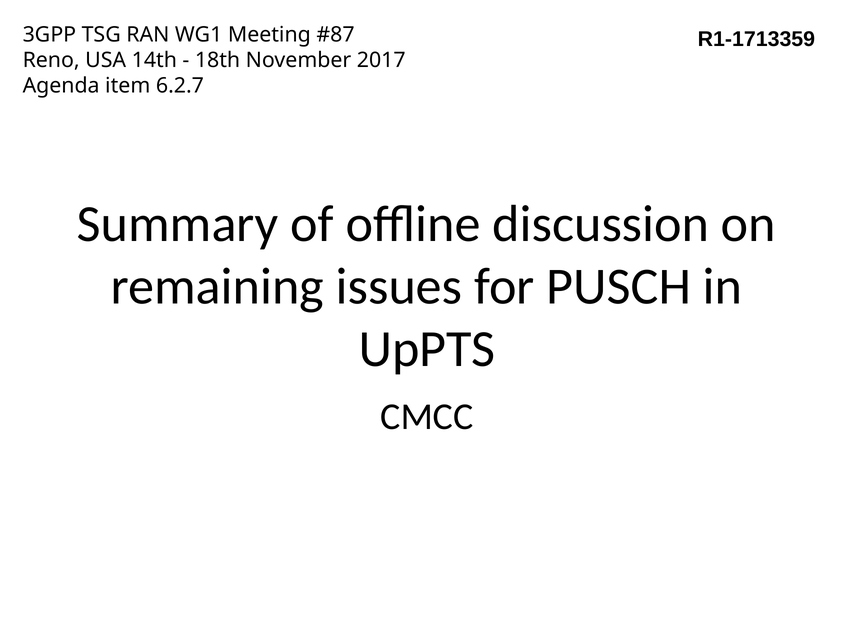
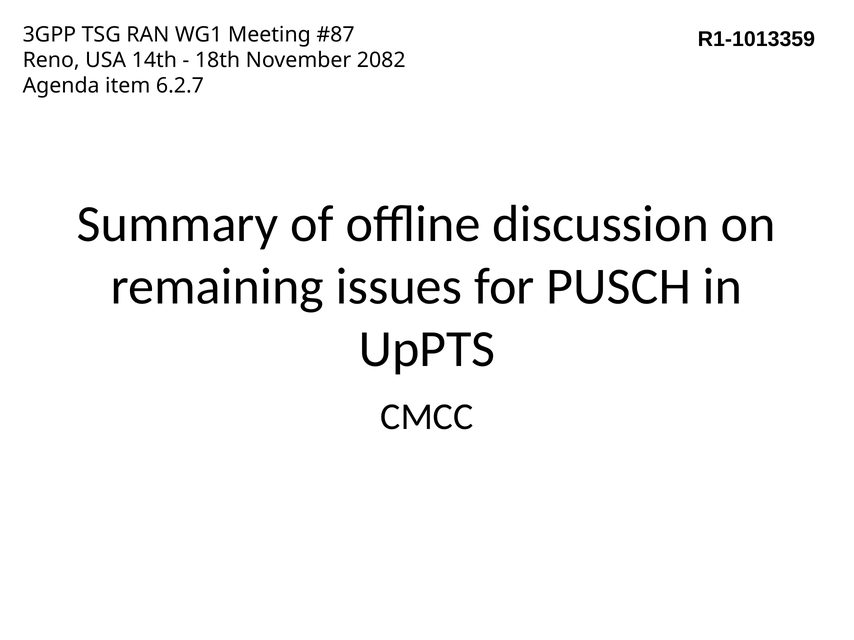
R1-1713359: R1-1713359 -> R1-1013359 (756, 39)
2017: 2017 -> 2082 (381, 60)
